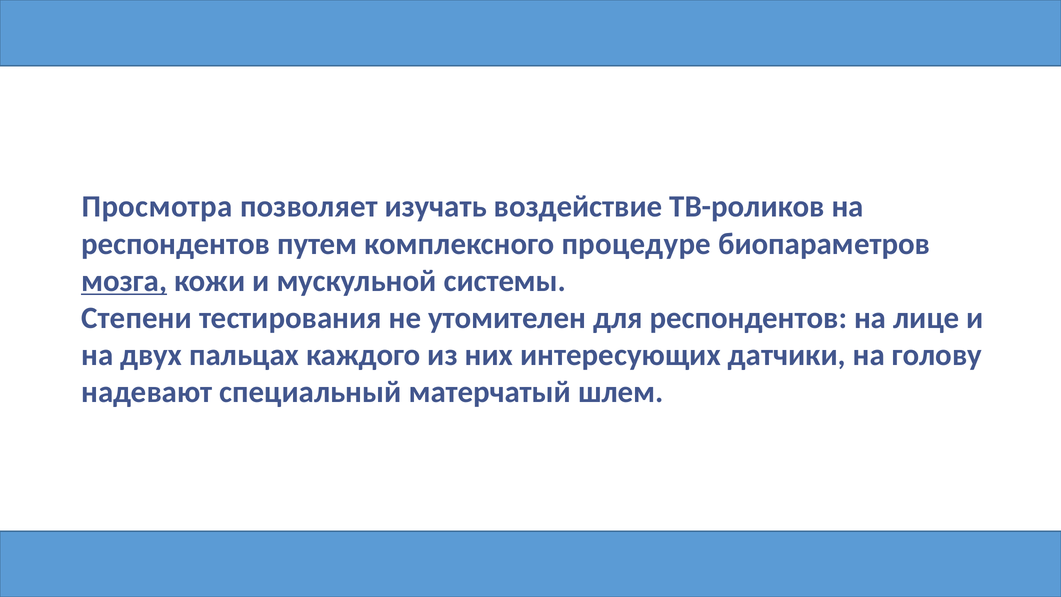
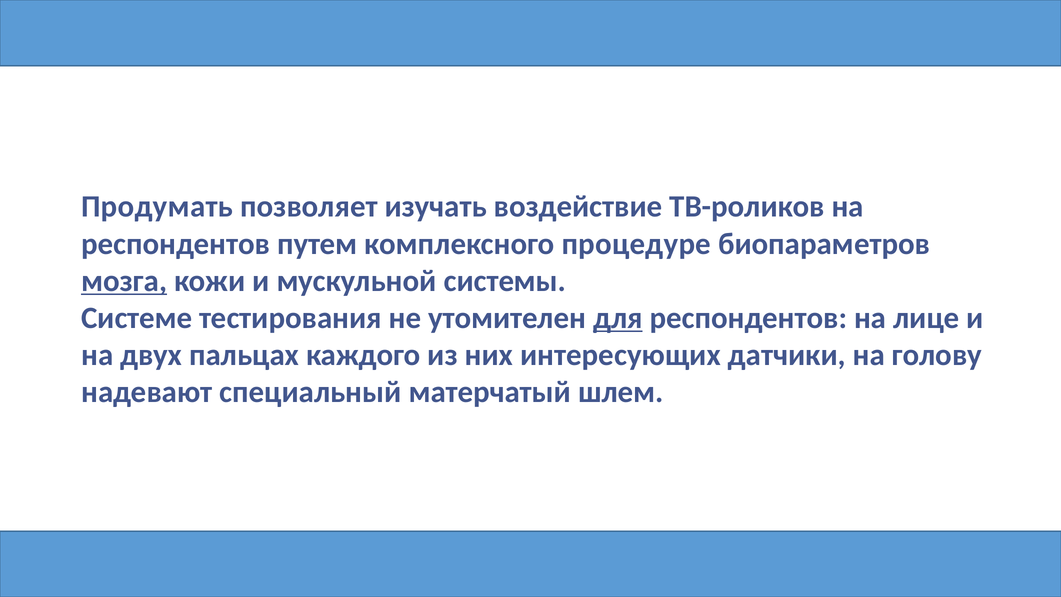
Просмотра: Просмотра -> Продумать (157, 207)
Степени: Степени -> Системе (137, 318)
для underline: none -> present (618, 318)
